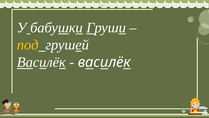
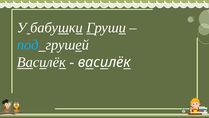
под colour: yellow -> light blue (28, 45)
